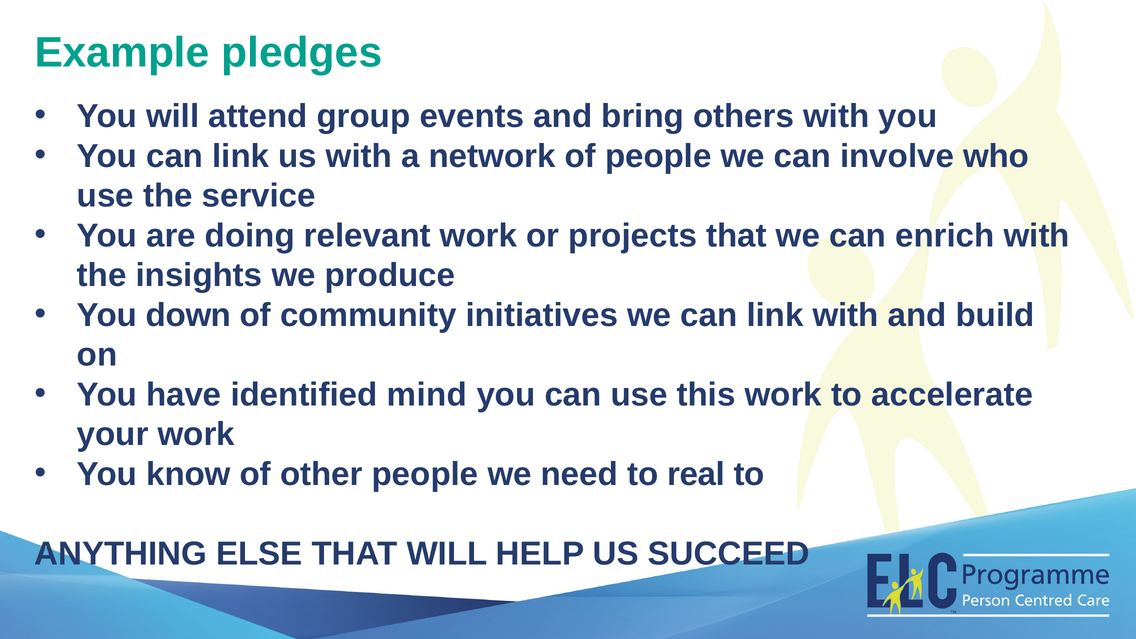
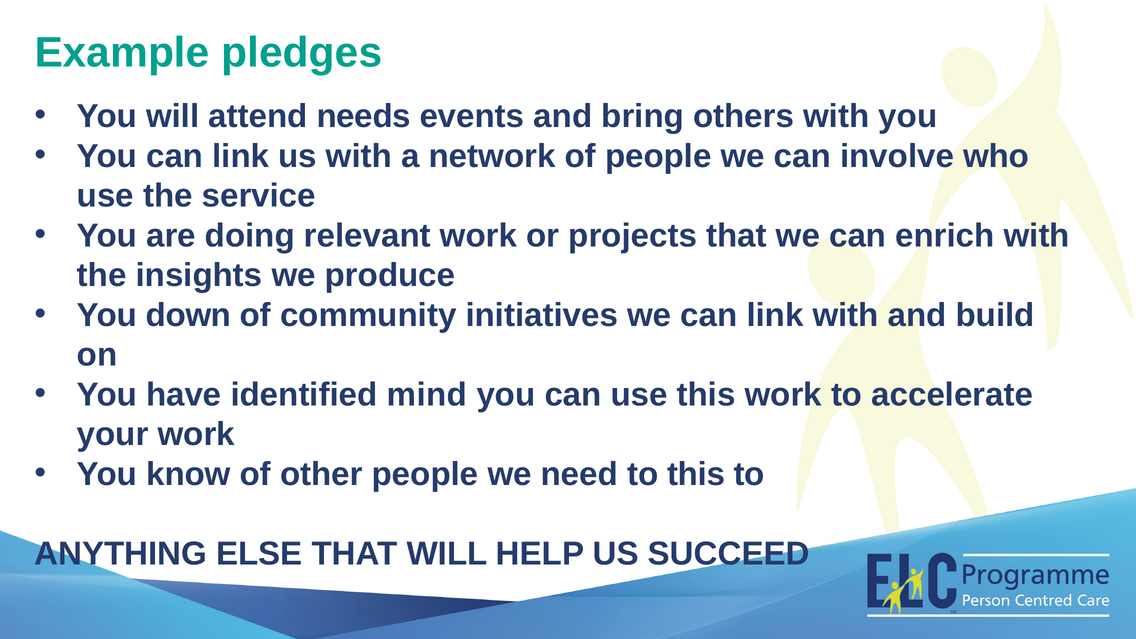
group: group -> needs (364, 116)
to real: real -> this (696, 474)
